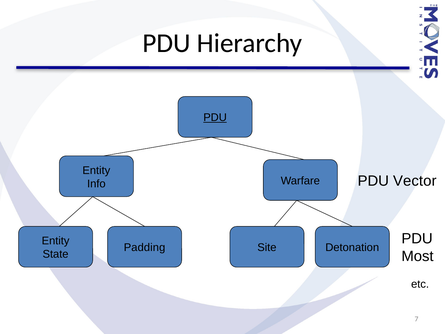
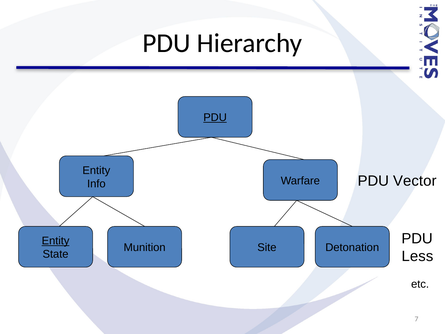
Entity underline: none -> present (56, 241)
Padding: Padding -> Munition (145, 247)
Most: Most -> Less (417, 256)
